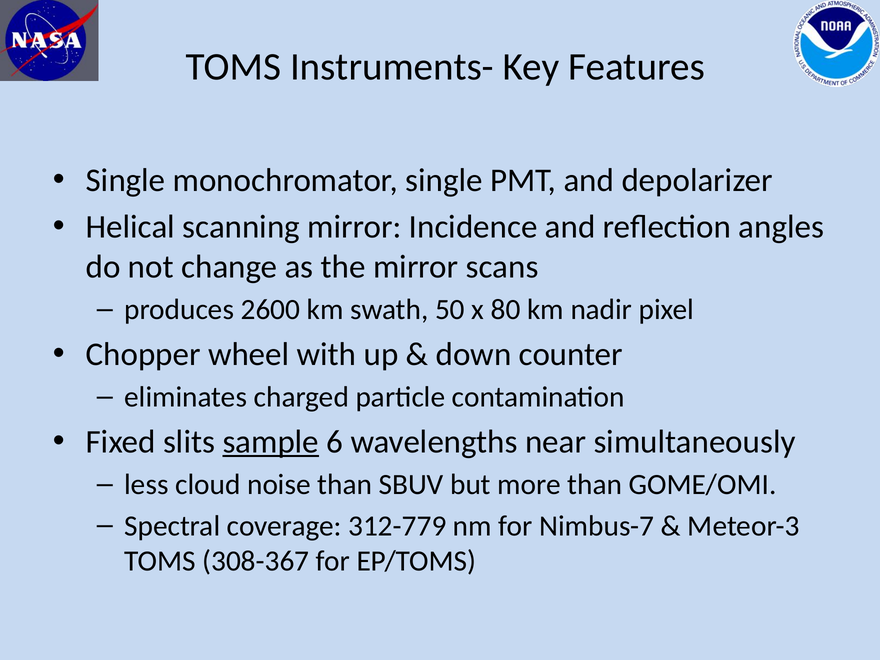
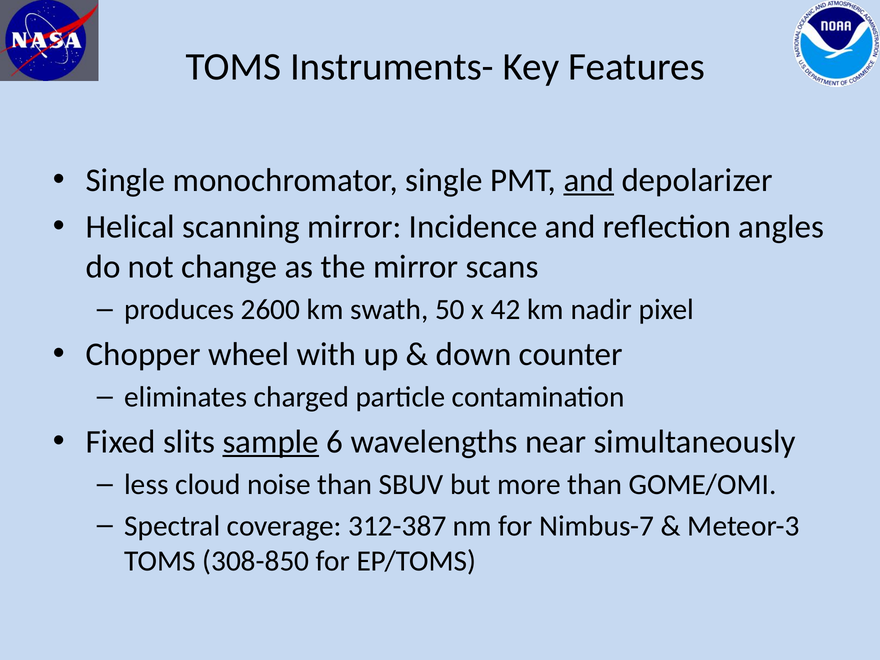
and underline: none -> present (589, 181)
80: 80 -> 42 (506, 310)
312-779: 312-779 -> 312-387 (397, 526)
308-367: 308-367 -> 308-850 (256, 561)
